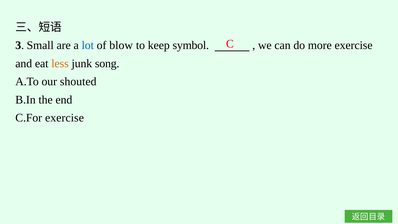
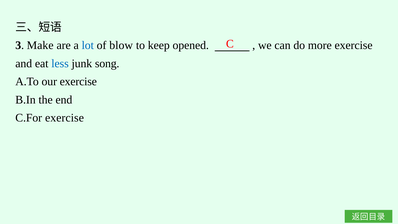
Small: Small -> Make (40, 45)
symbol: symbol -> opened (191, 45)
less colour: orange -> blue (60, 63)
our shouted: shouted -> exercise (78, 82)
